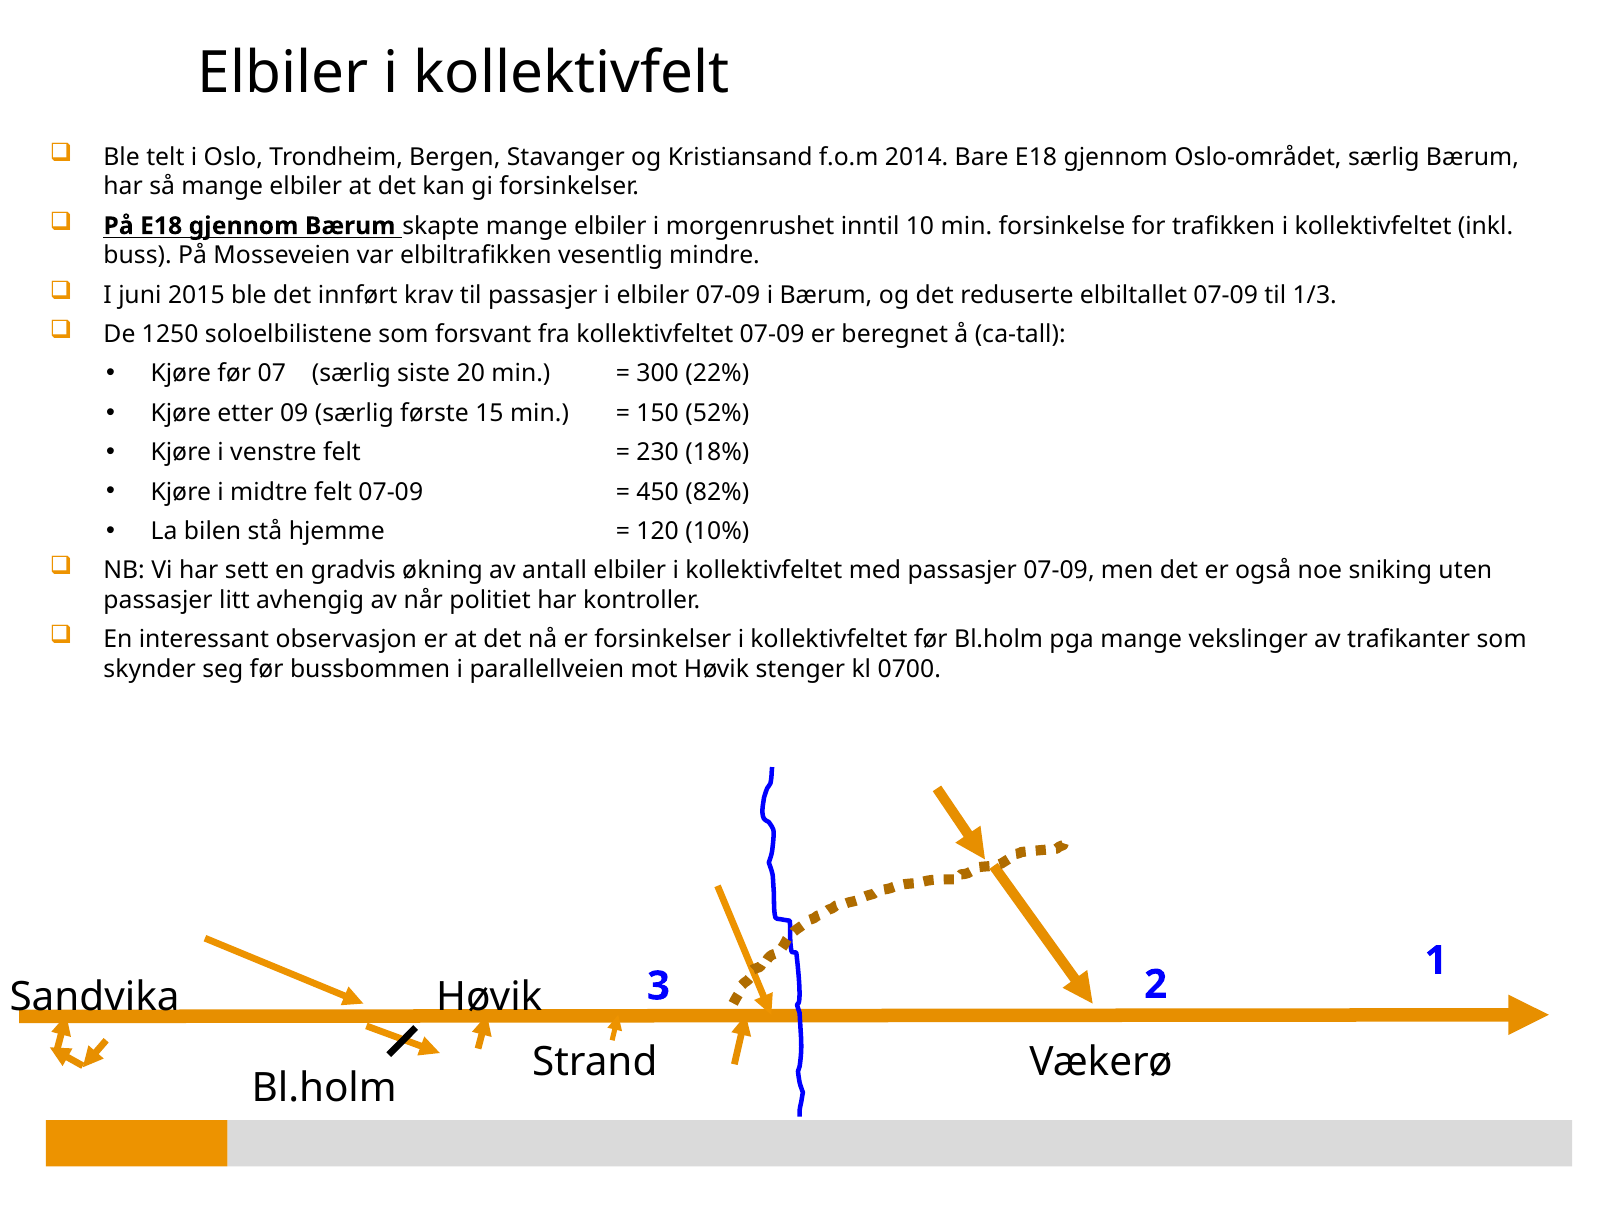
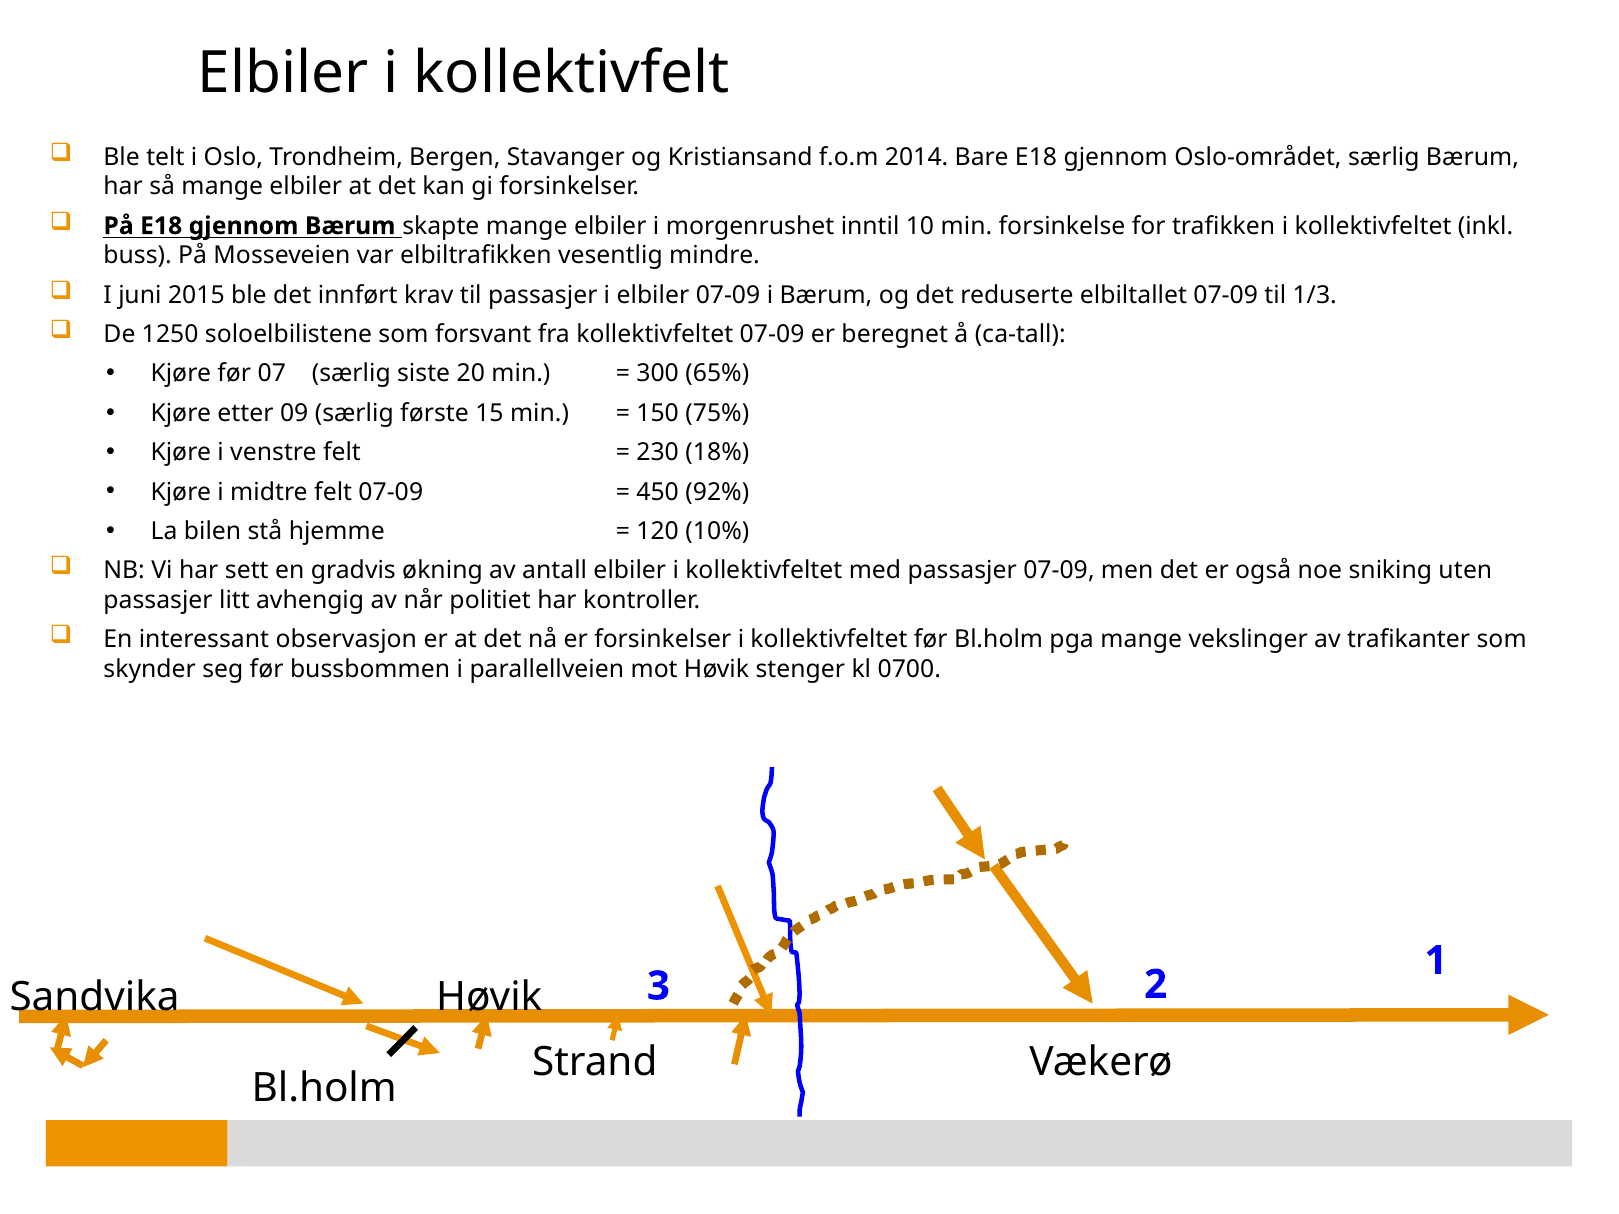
22%: 22% -> 65% (717, 374)
52%: 52% -> 75% (717, 413)
82%: 82% -> 92% (717, 492)
